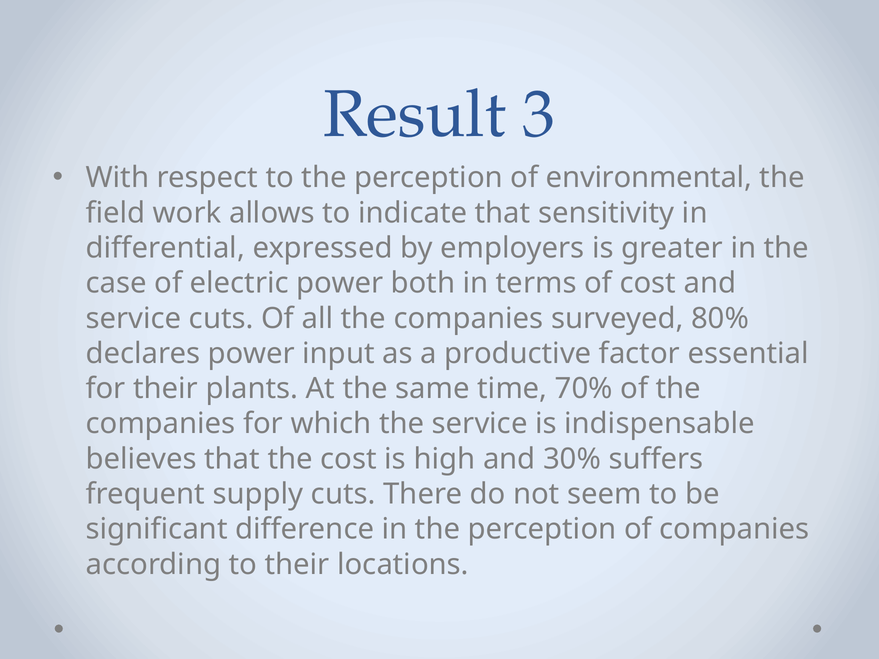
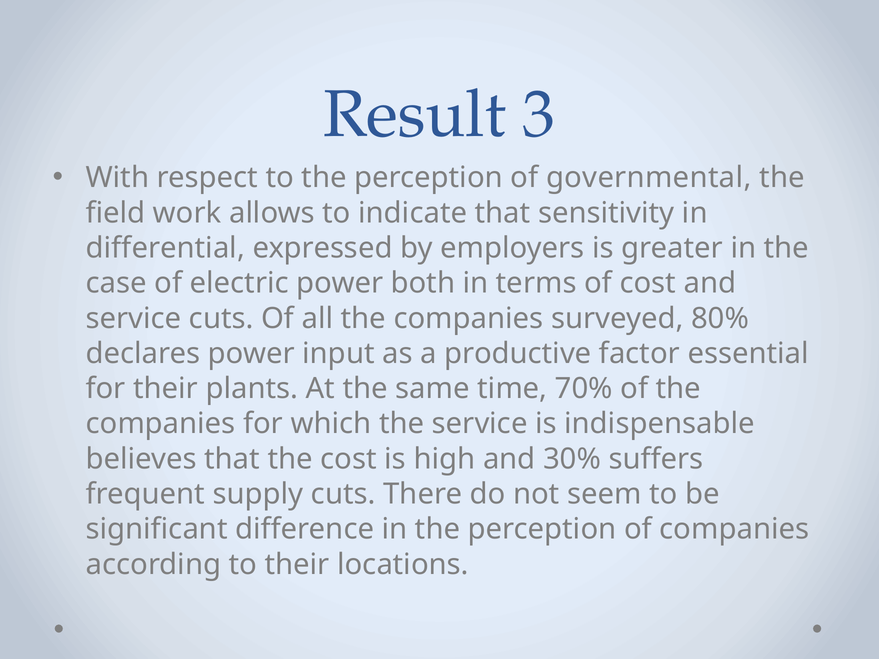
environmental: environmental -> governmental (649, 178)
